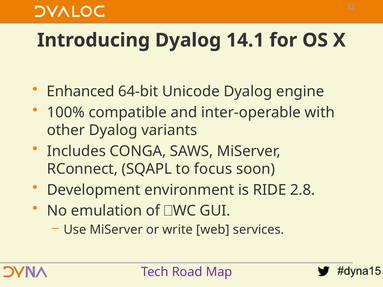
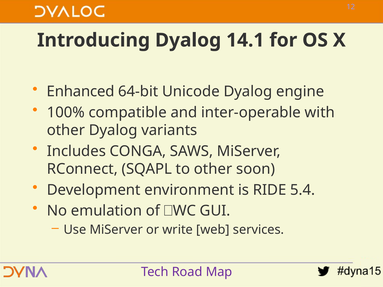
to focus: focus -> other (213, 169)
2.8: 2.8 -> 5.4 (303, 190)
